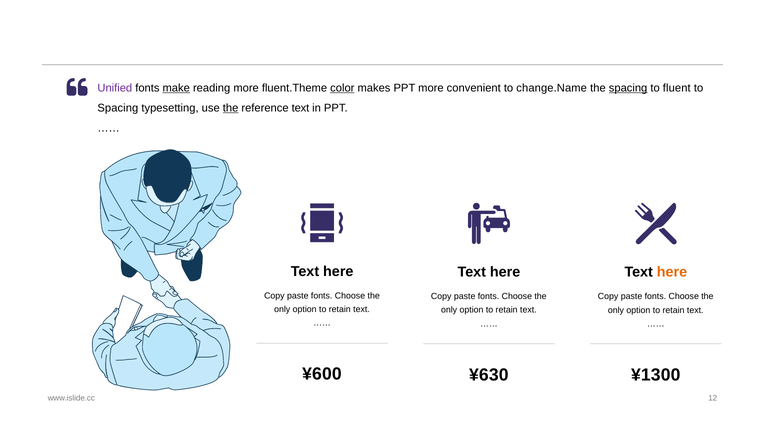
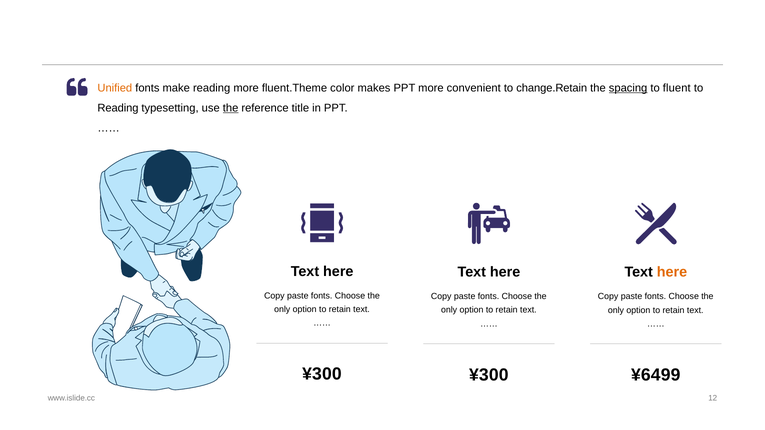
Unified colour: purple -> orange (115, 88)
make underline: present -> none (176, 88)
color underline: present -> none (342, 88)
change.Name: change.Name -> change.Retain (552, 88)
Spacing: Spacing -> Reading (118, 108)
reference text: text -> title (300, 108)
¥600: ¥600 -> ¥300 (322, 374)
¥630: ¥630 -> ¥300 (489, 375)
¥1300: ¥1300 -> ¥6499 (656, 375)
